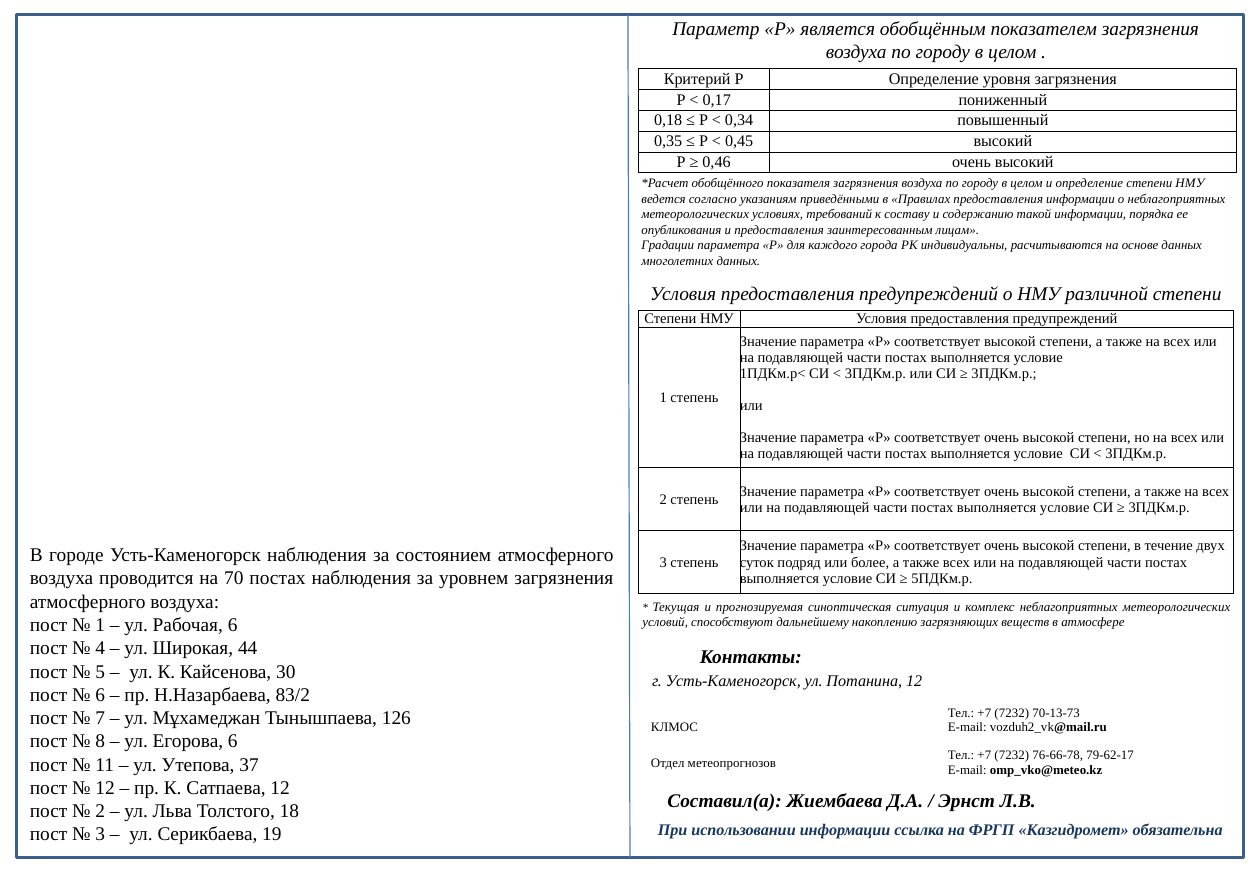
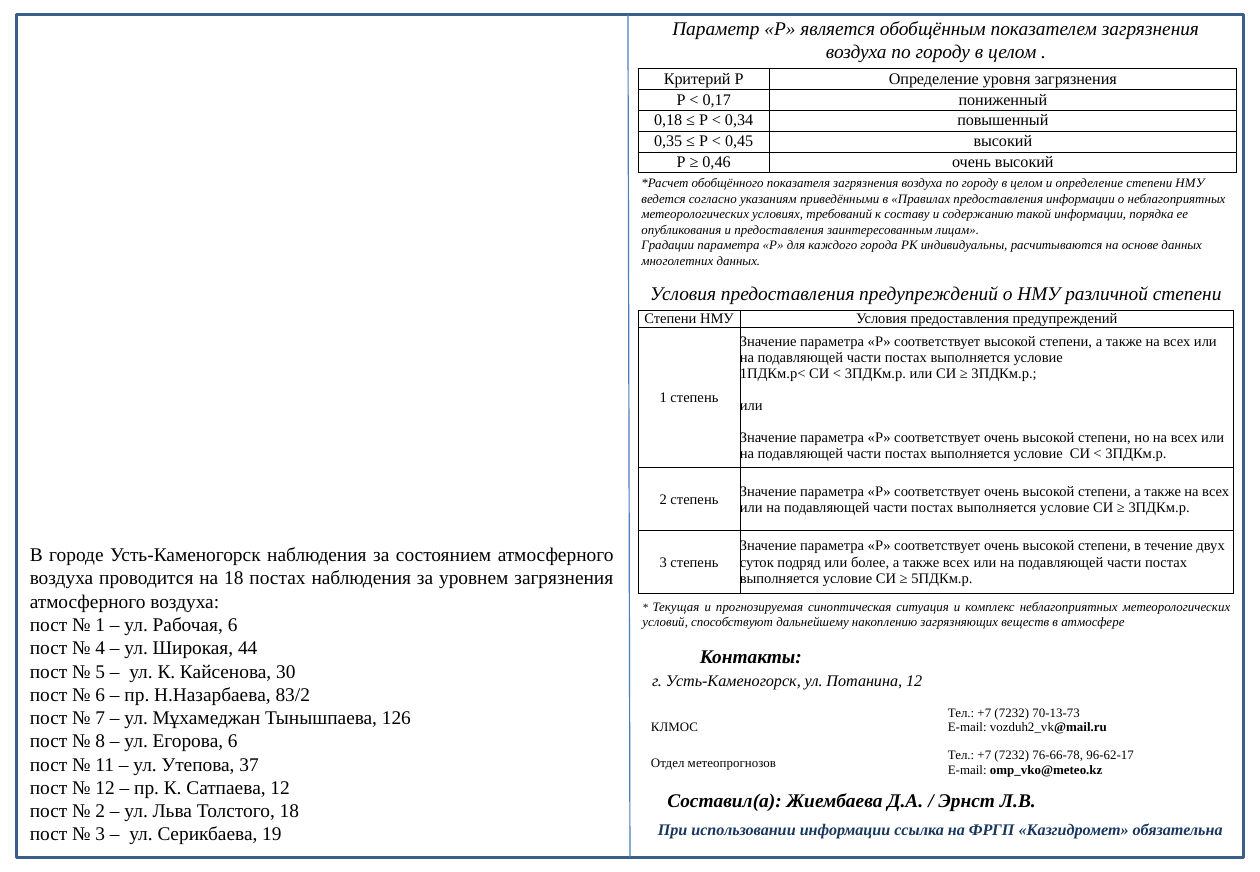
на 70: 70 -> 18 (234, 579)
79-62-17: 79-62-17 -> 96-62-17 (1110, 756)
